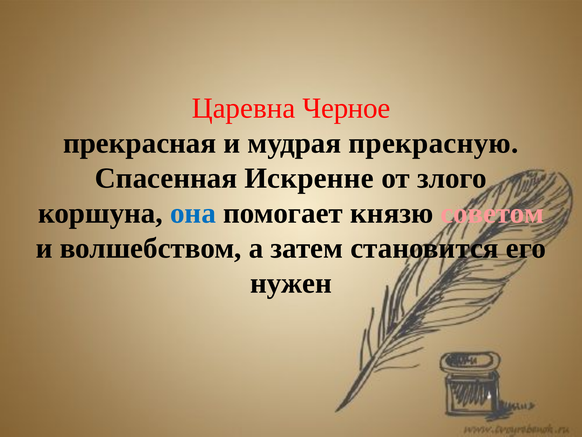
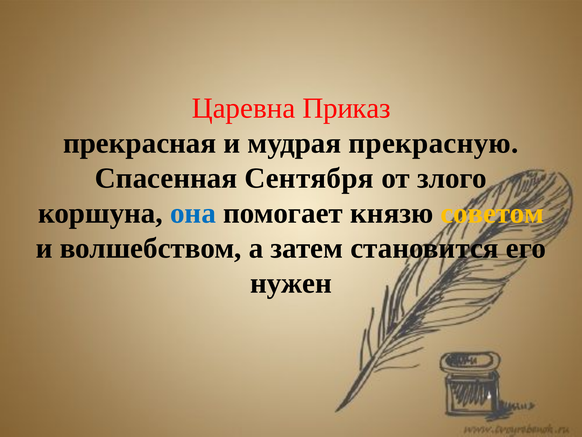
Черное: Черное -> Приказ (346, 108)
Искренне: Искренне -> Сентября (309, 178)
советом colour: pink -> yellow (492, 213)
